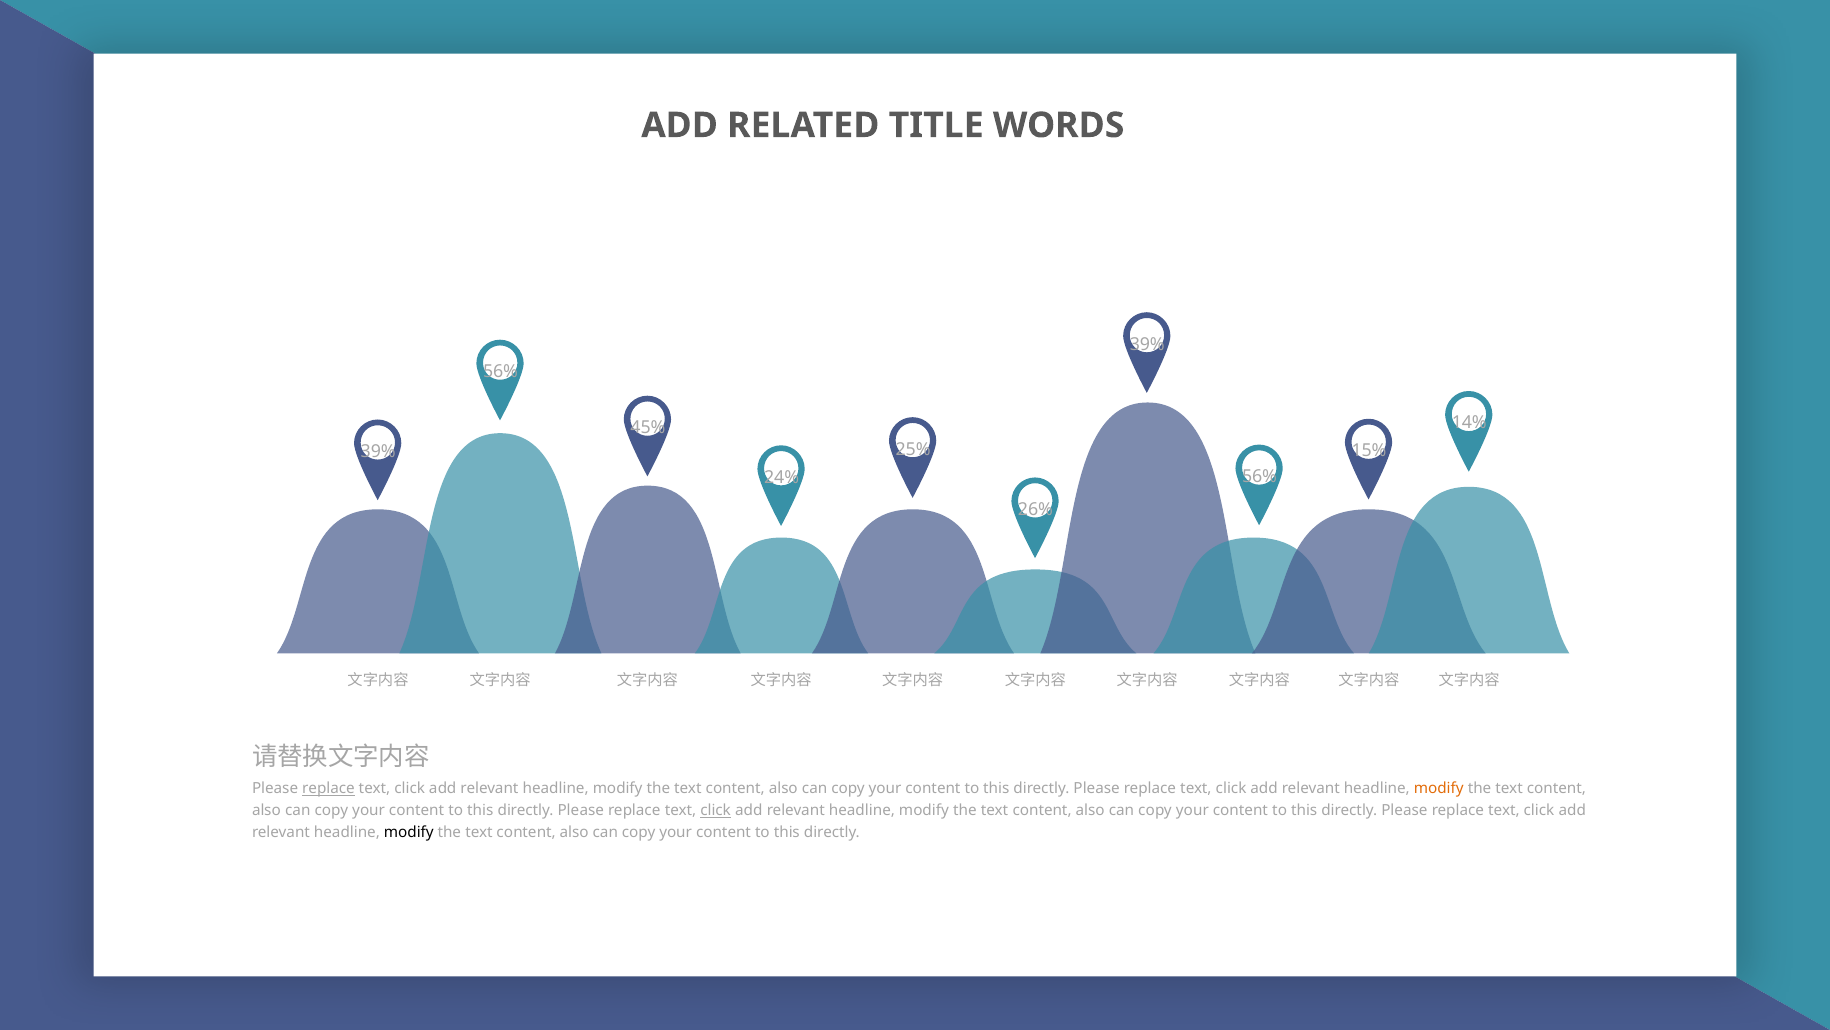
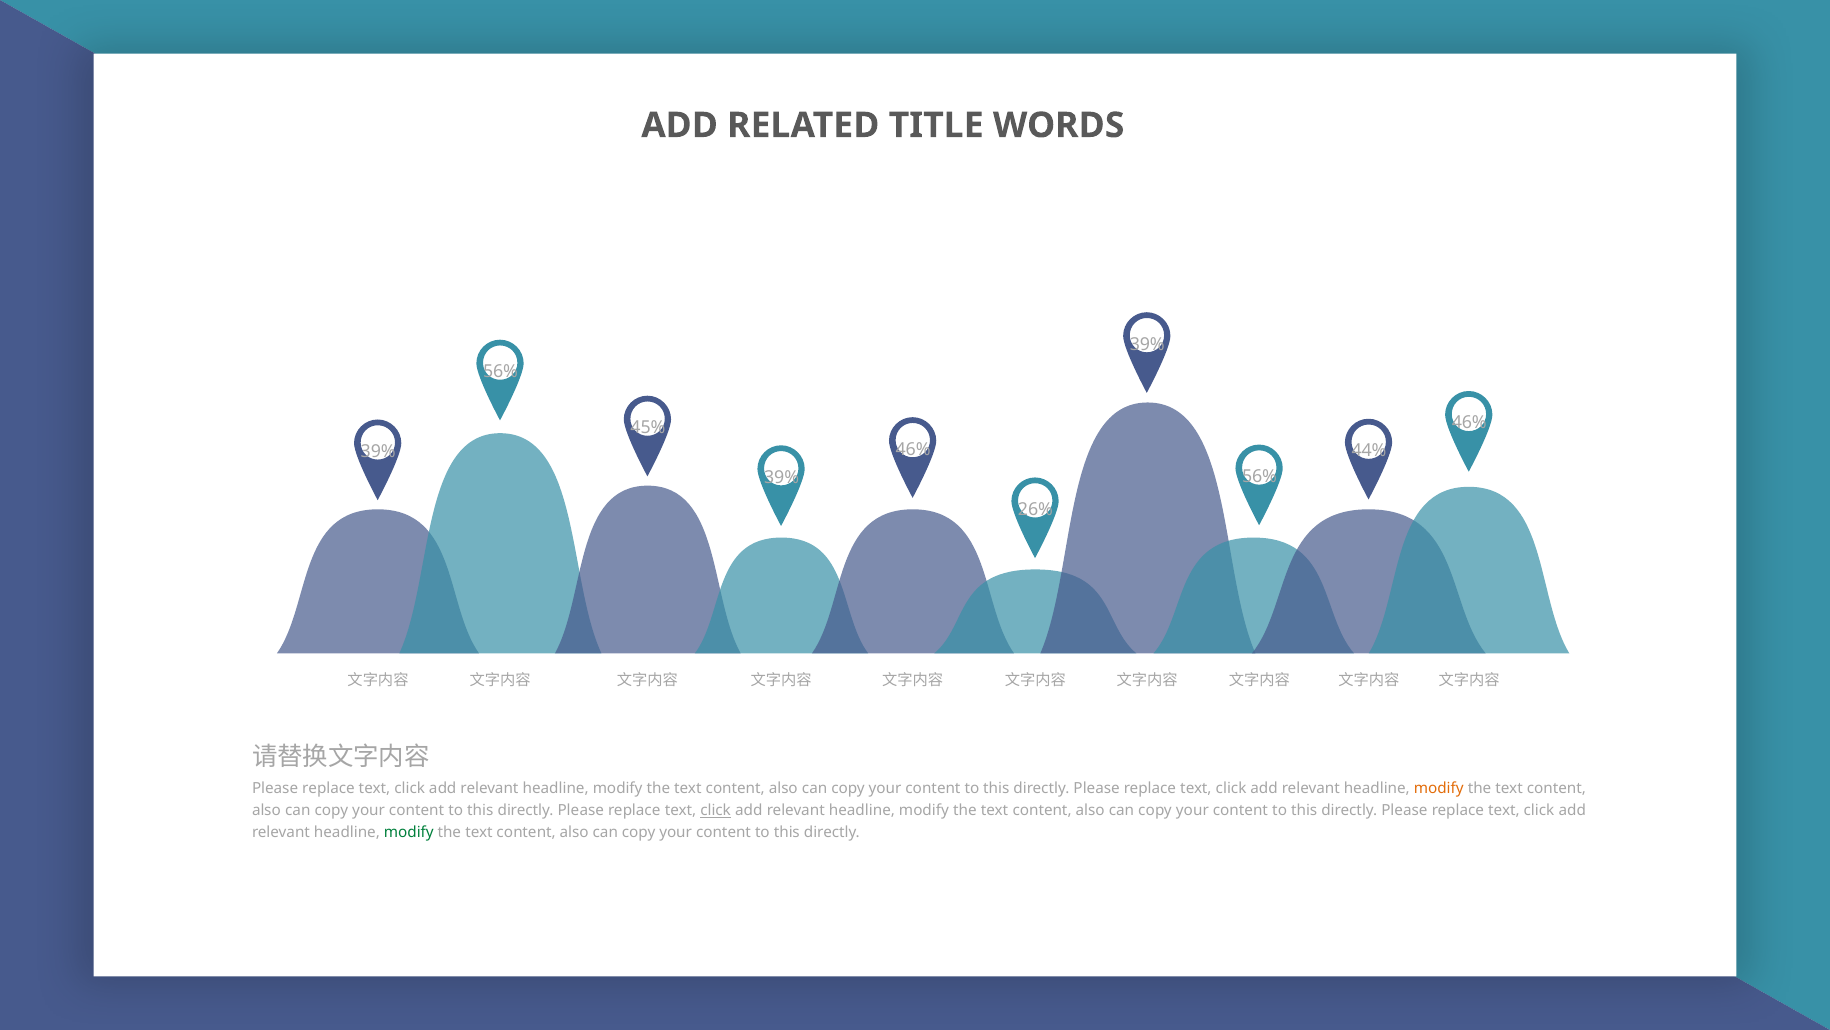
14%: 14% -> 46% (1469, 423)
25%: 25% -> 46% (913, 449)
15%: 15% -> 44% (1369, 451)
24%: 24% -> 39% (782, 477)
replace underline: present -> none (328, 788)
modify colour: black -> green (409, 832)
